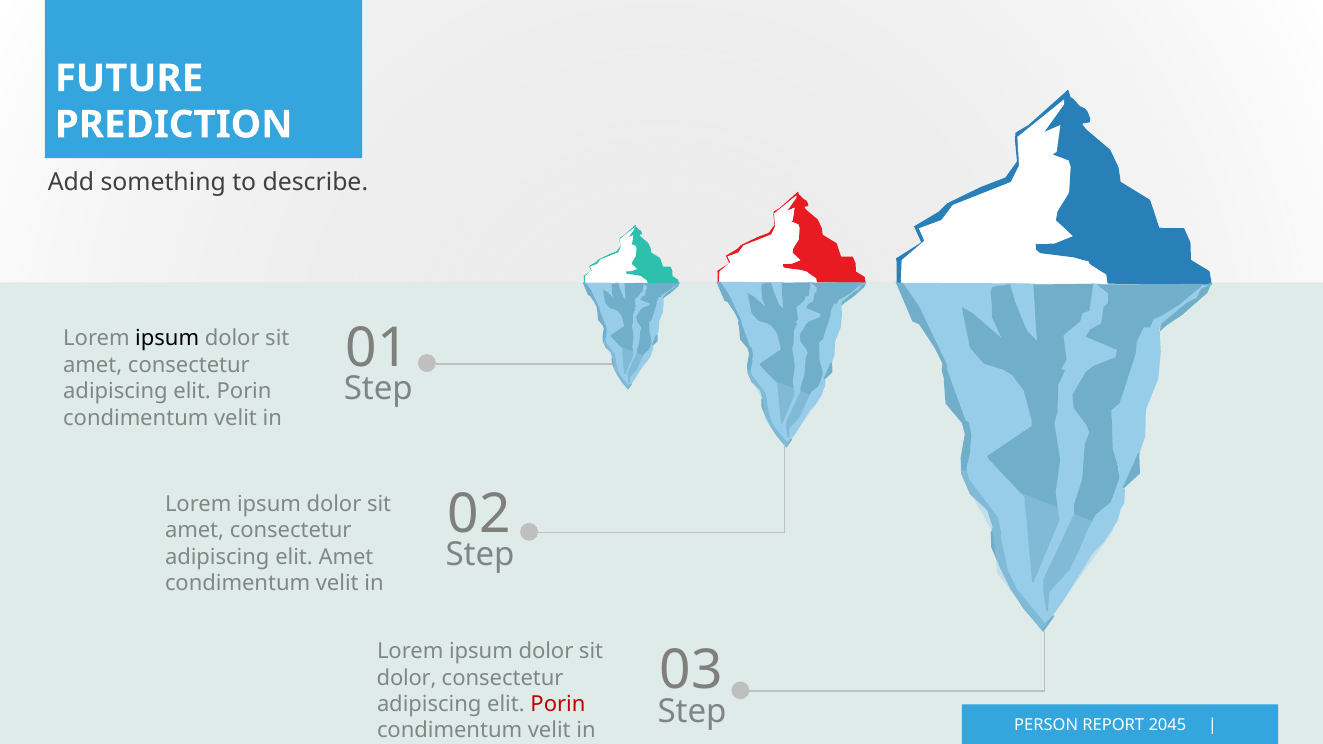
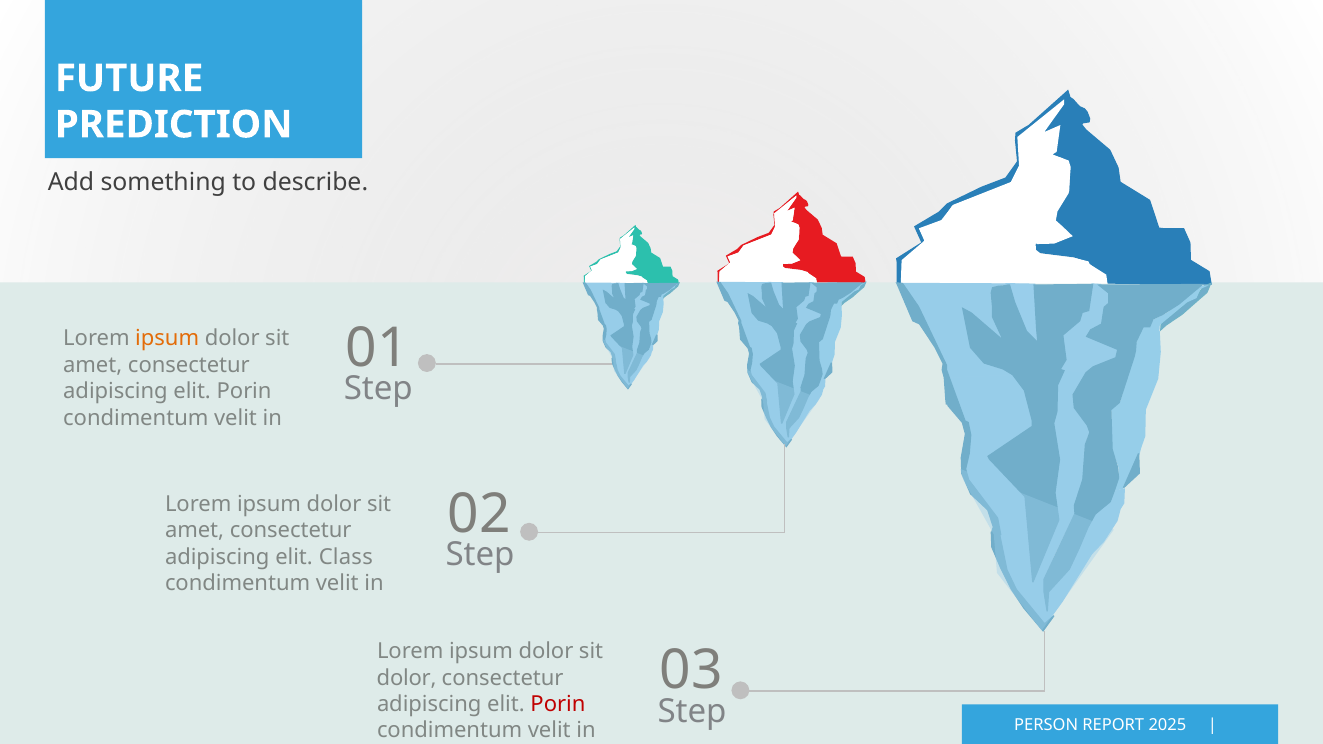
ipsum colour: black -> orange (167, 339)
elit Amet: Amet -> Class (346, 557)
2045: 2045 -> 2025 (1167, 726)
